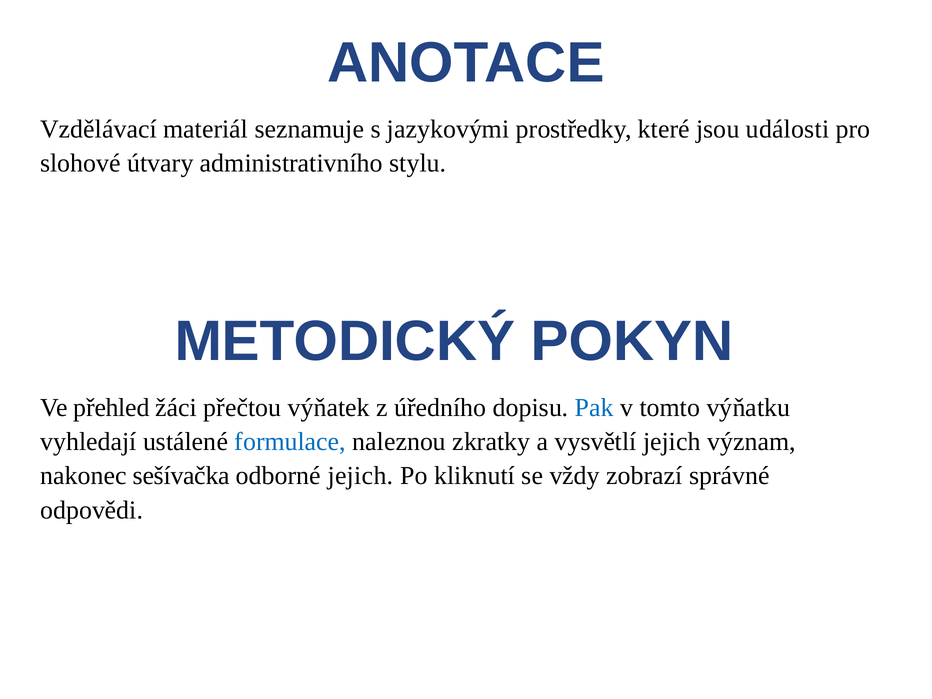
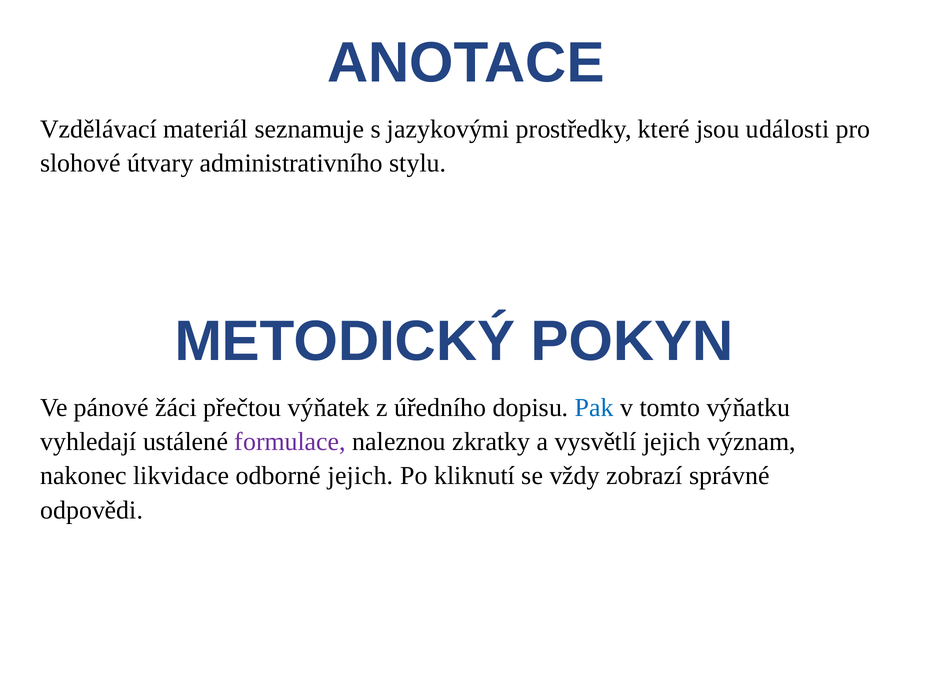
přehled: přehled -> pánové (111, 407)
formulace colour: blue -> purple (290, 442)
sešívačka: sešívačka -> likvidace (181, 476)
